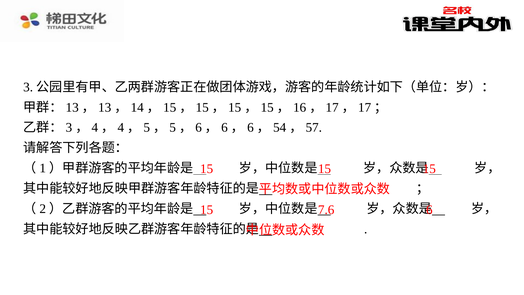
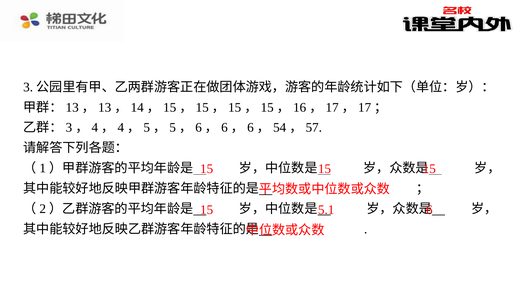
7.6: 7.6 -> 5.1 (326, 210)
